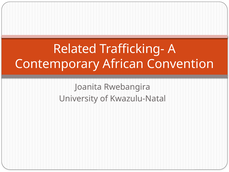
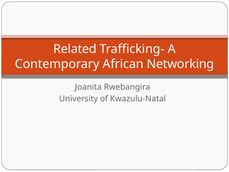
Convention: Convention -> Networking (180, 64)
